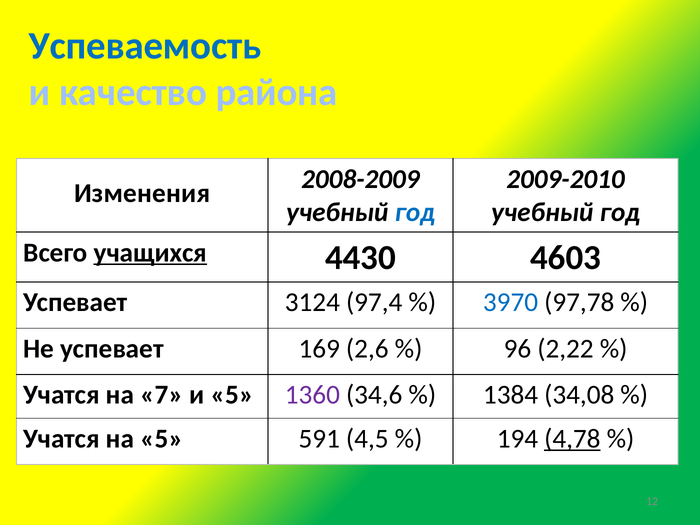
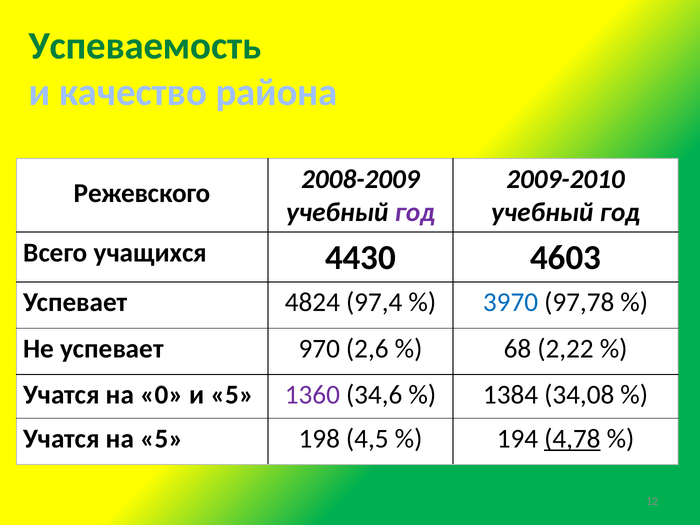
Успеваемость colour: blue -> green (145, 46)
Изменения: Изменения -> Режевского (142, 193)
год colour: blue -> purple (415, 212)
учащихся underline: present -> none (150, 253)
3124: 3124 -> 4824 (312, 302)
169: 169 -> 970 (319, 349)
96: 96 -> 68 (517, 349)
7: 7 -> 0 (162, 395)
591: 591 -> 198 (319, 439)
